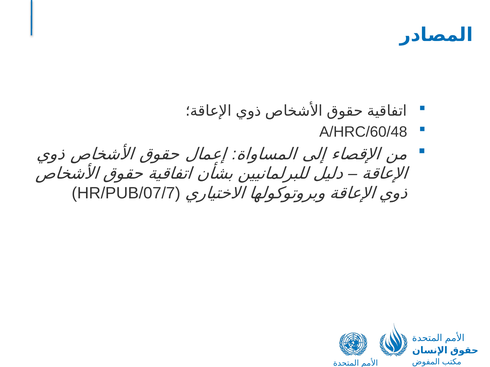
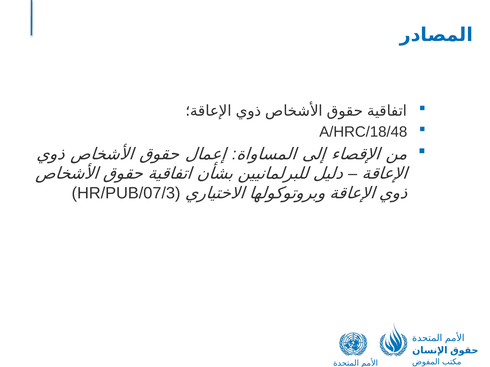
A/HRC/60/48: A/HRC/60/48 -> A/HRC/18/48 (363, 132)
HR/PUB/07/7: HR/PUB/07/7 -> HR/PUB/07/3 (126, 193)
